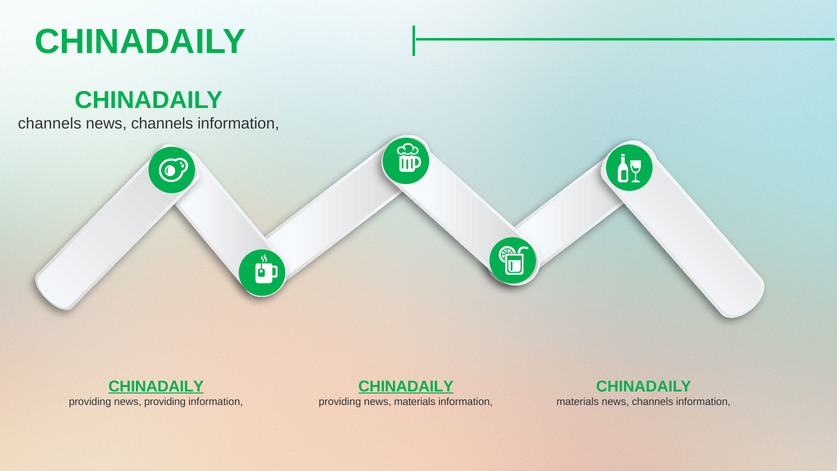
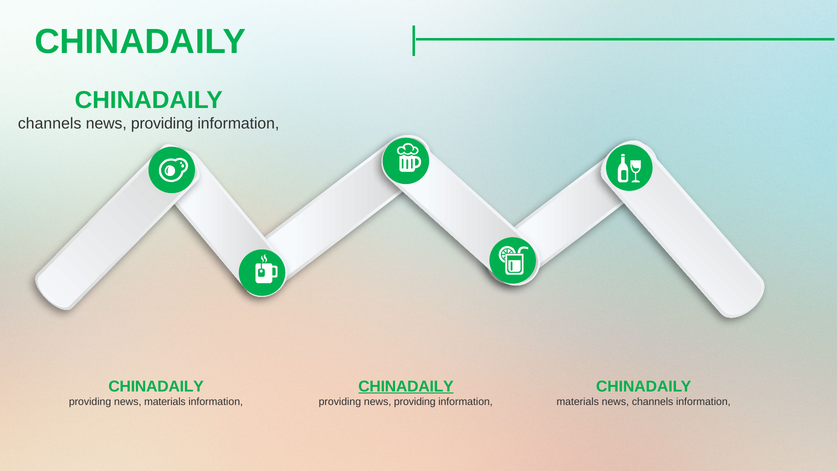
channels: channels -> providing (162, 124)
CHINADAILY underline: present -> none (156, 386)
news providing: providing -> materials (165, 402)
providing news materials: materials -> providing (415, 402)
